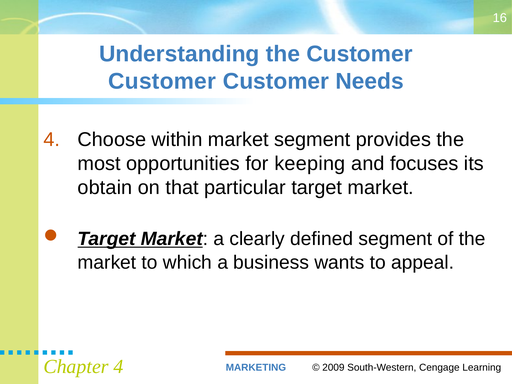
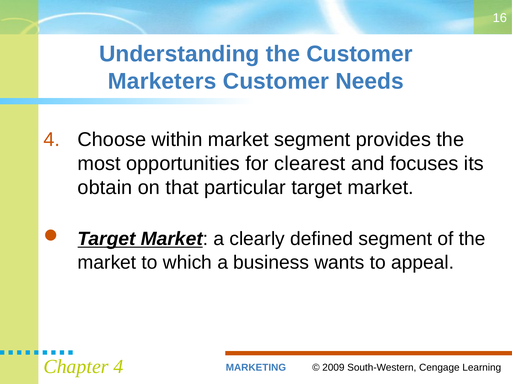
Customer: Customer -> Marketers (162, 81)
keeping: keeping -> clearest (310, 164)
